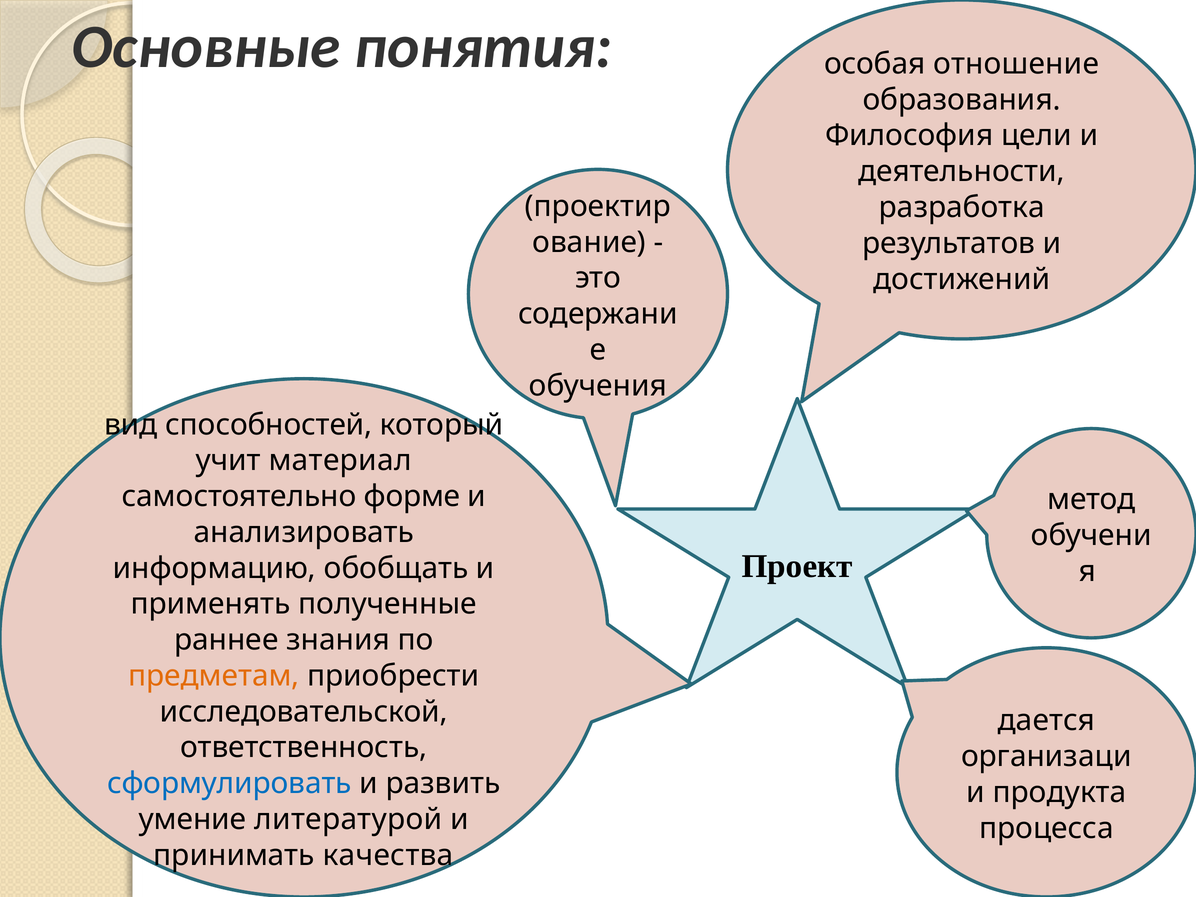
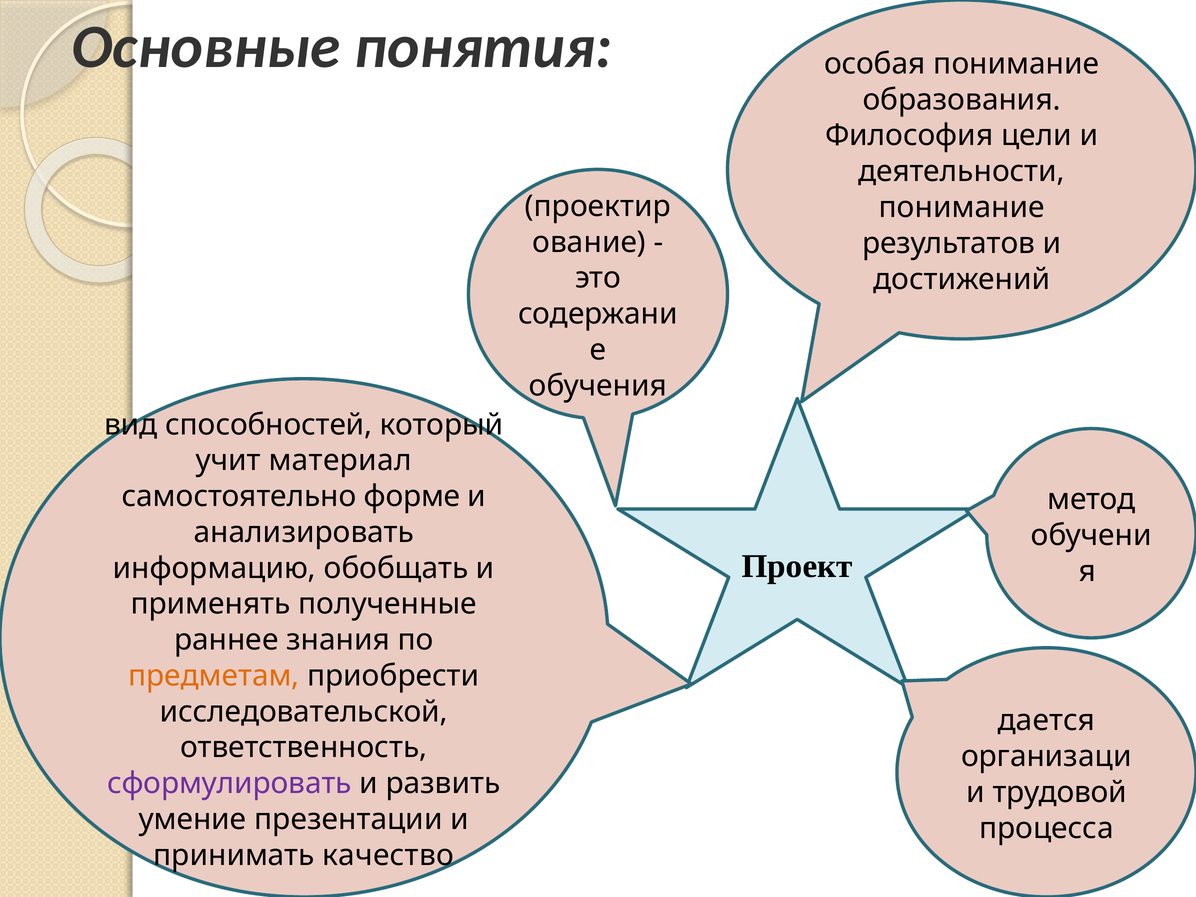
особая отношение: отношение -> понимание (1016, 64)
разработка: разработка -> понимание (962, 207)
сформулировать colour: blue -> purple (229, 783)
продукта: продукта -> трудовой (1060, 792)
литературой: литературой -> презентации (348, 819)
качества: качества -> качество (388, 855)
